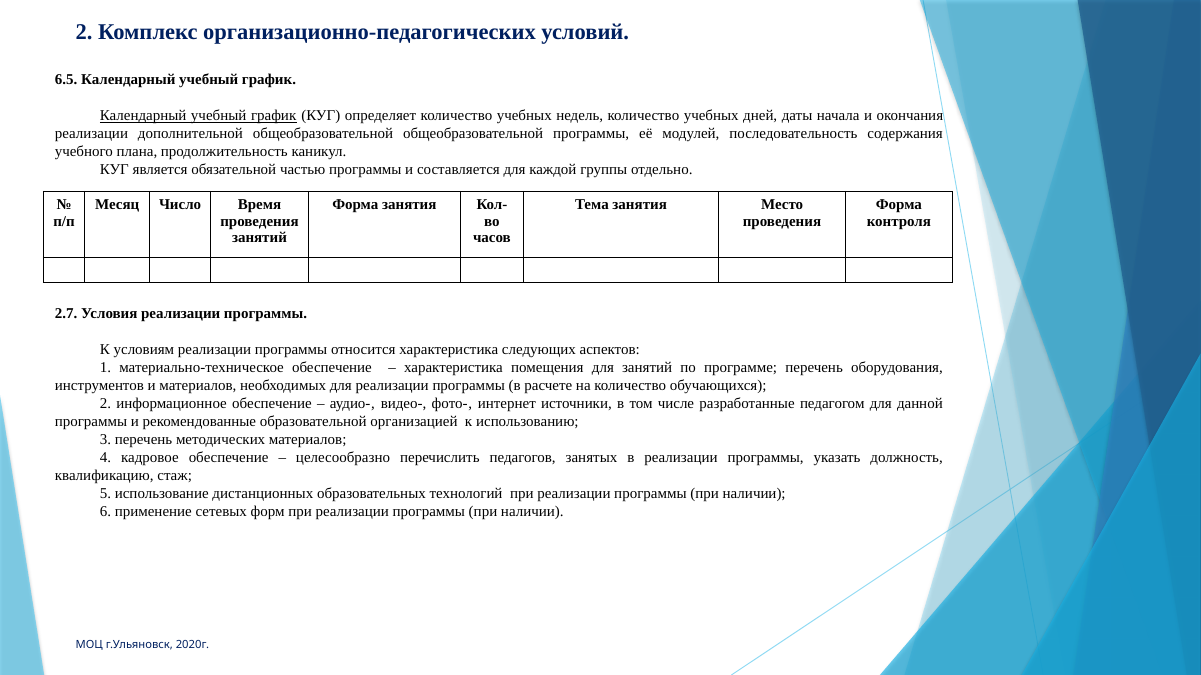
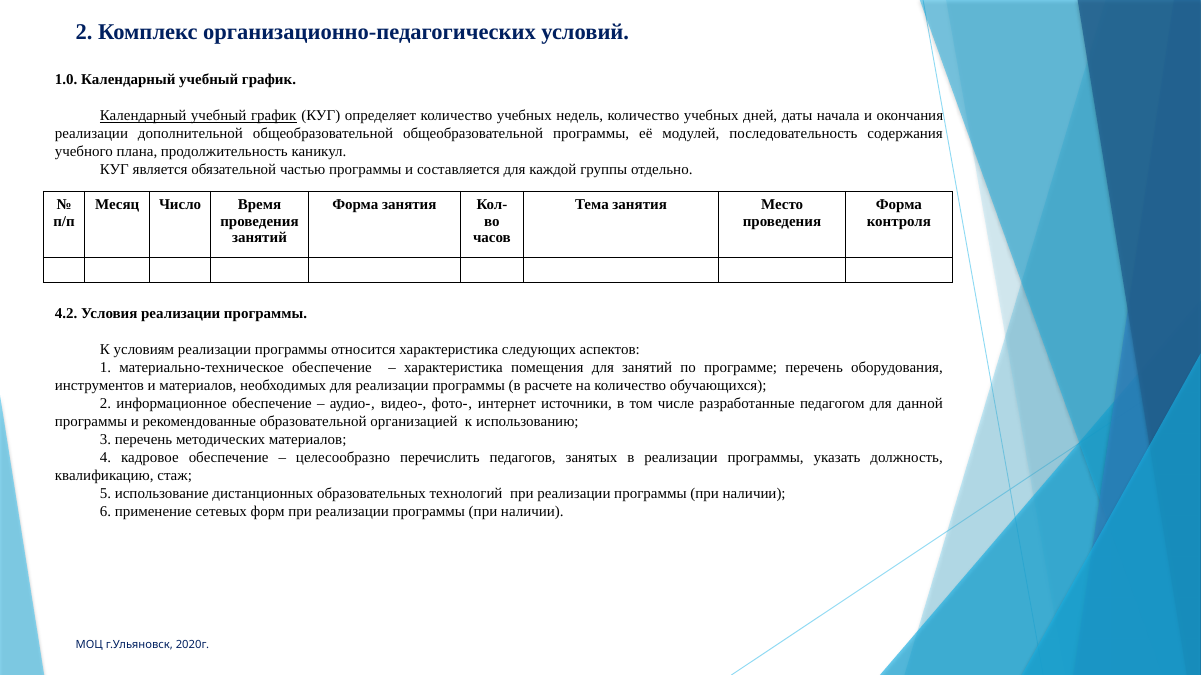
6.5: 6.5 -> 1.0 (66, 80)
2.7: 2.7 -> 4.2 (66, 314)
